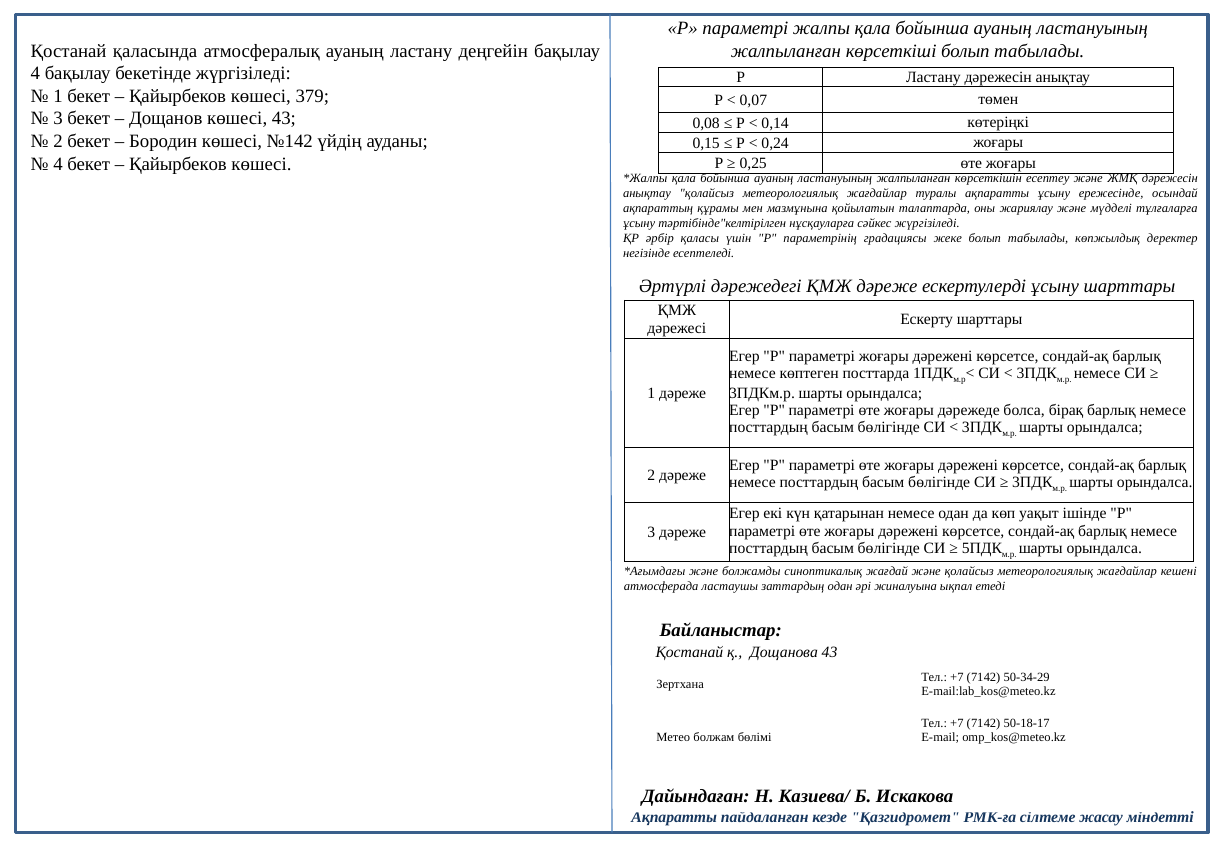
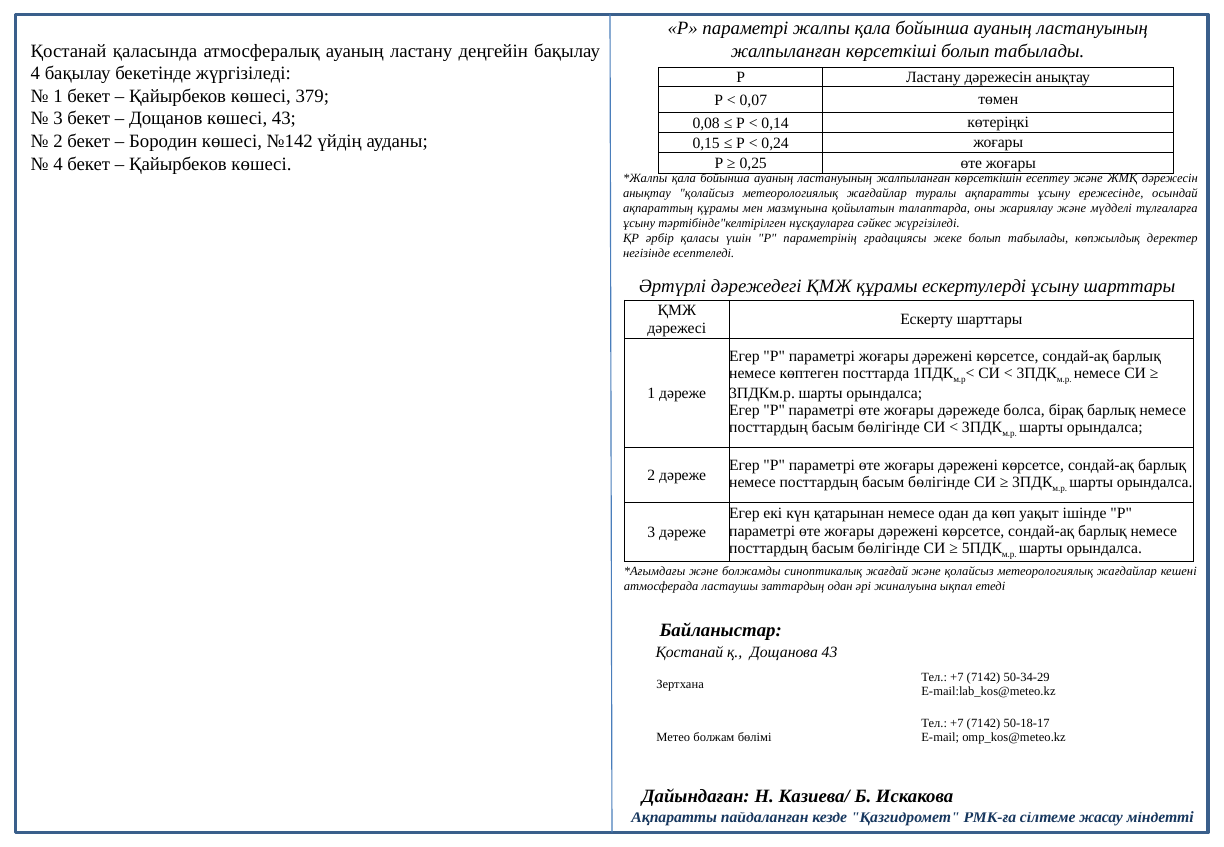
ҚМЖ дәреже: дәреже -> құрамы (887, 286)
